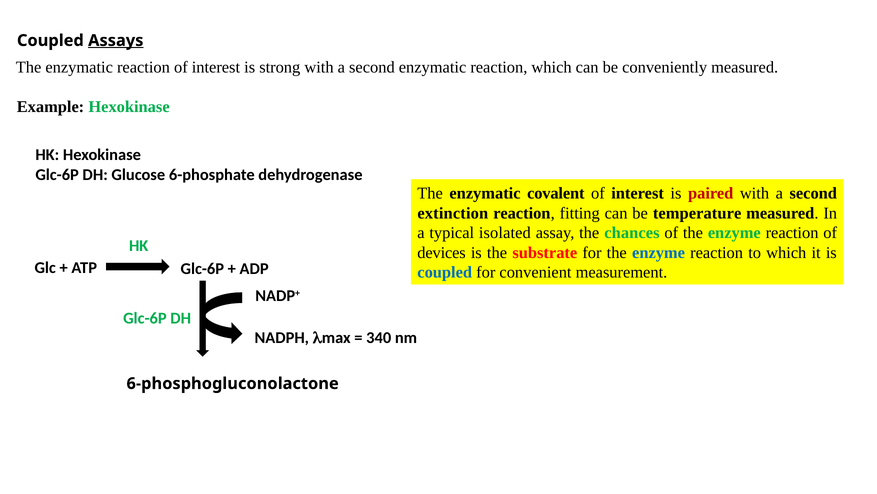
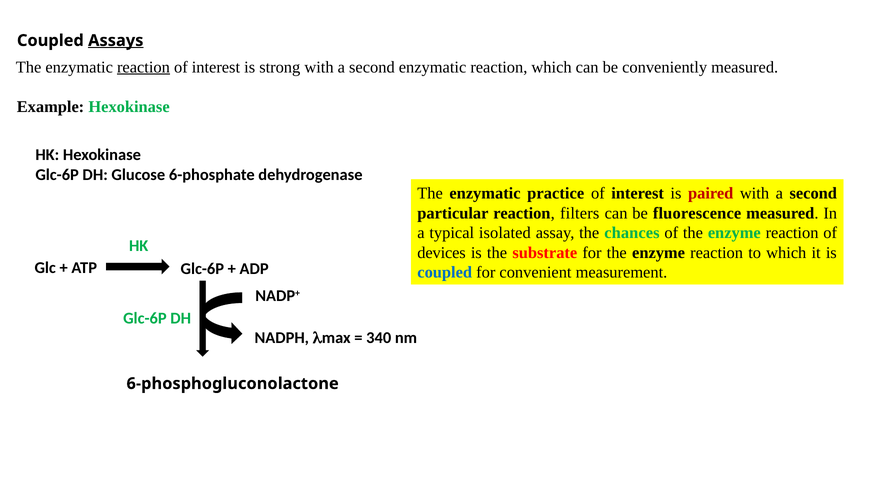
reaction underline: none -> present (143, 67)
covalent: covalent -> practice (556, 193)
extinction: extinction -> particular (453, 213)
fitting: fitting -> filters (580, 213)
temperature: temperature -> fluorescence (697, 213)
enzyme colour: blue -> black (659, 252)
